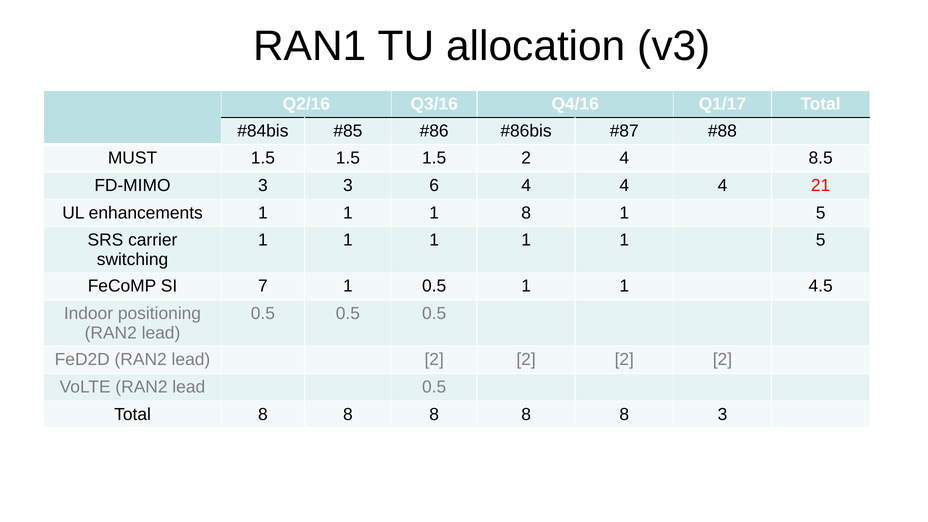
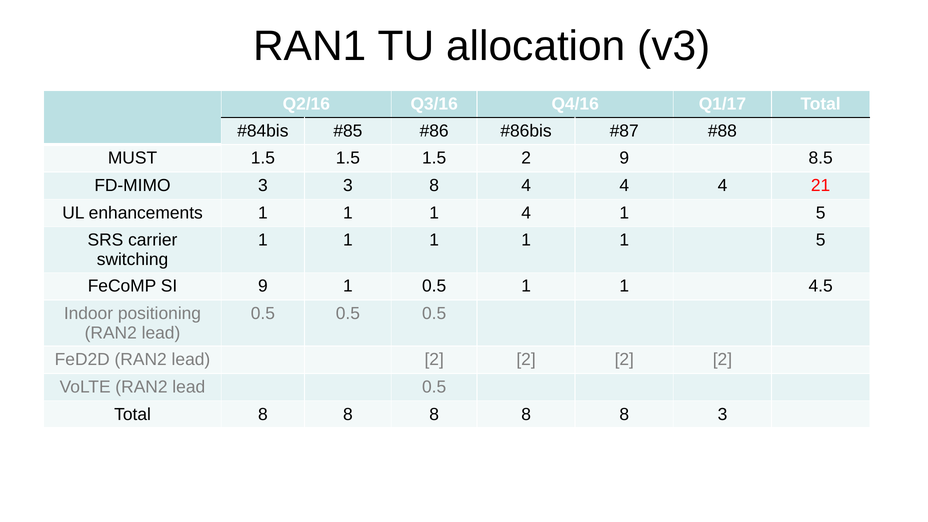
2 4: 4 -> 9 (624, 158)
3 6: 6 -> 8 (434, 185)
1 8: 8 -> 4 (526, 213)
SI 7: 7 -> 9 (263, 286)
